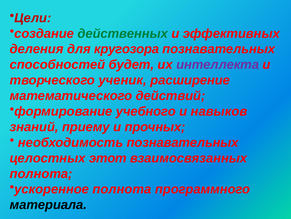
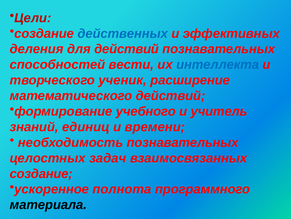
действенных colour: green -> blue (123, 33)
для кругозора: кругозора -> действий (127, 49)
будет: будет -> вести (131, 64)
интеллекта colour: purple -> blue (218, 64)
навыков: навыков -> учитель (219, 111)
приему: приему -> единиц (86, 127)
прочных: прочных -> времени (155, 127)
этот: этот -> задач (108, 158)
полнота: полнота -> создание (41, 173)
